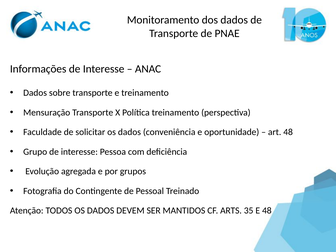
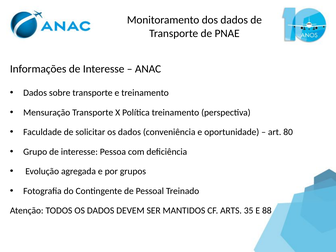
art 48: 48 -> 80 (288, 132)
E 48: 48 -> 88 (267, 211)
